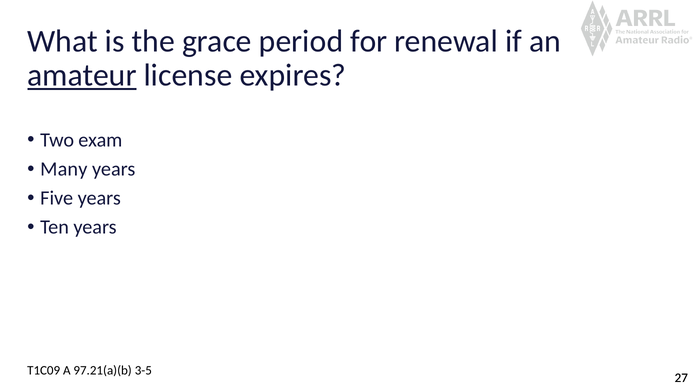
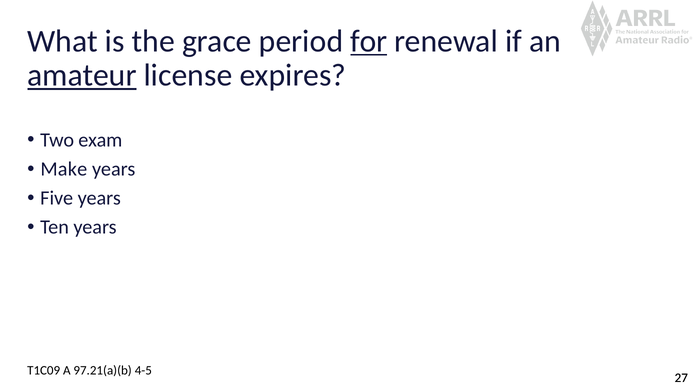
for underline: none -> present (369, 41)
Many: Many -> Make (64, 169)
3-5: 3-5 -> 4-5 (143, 370)
